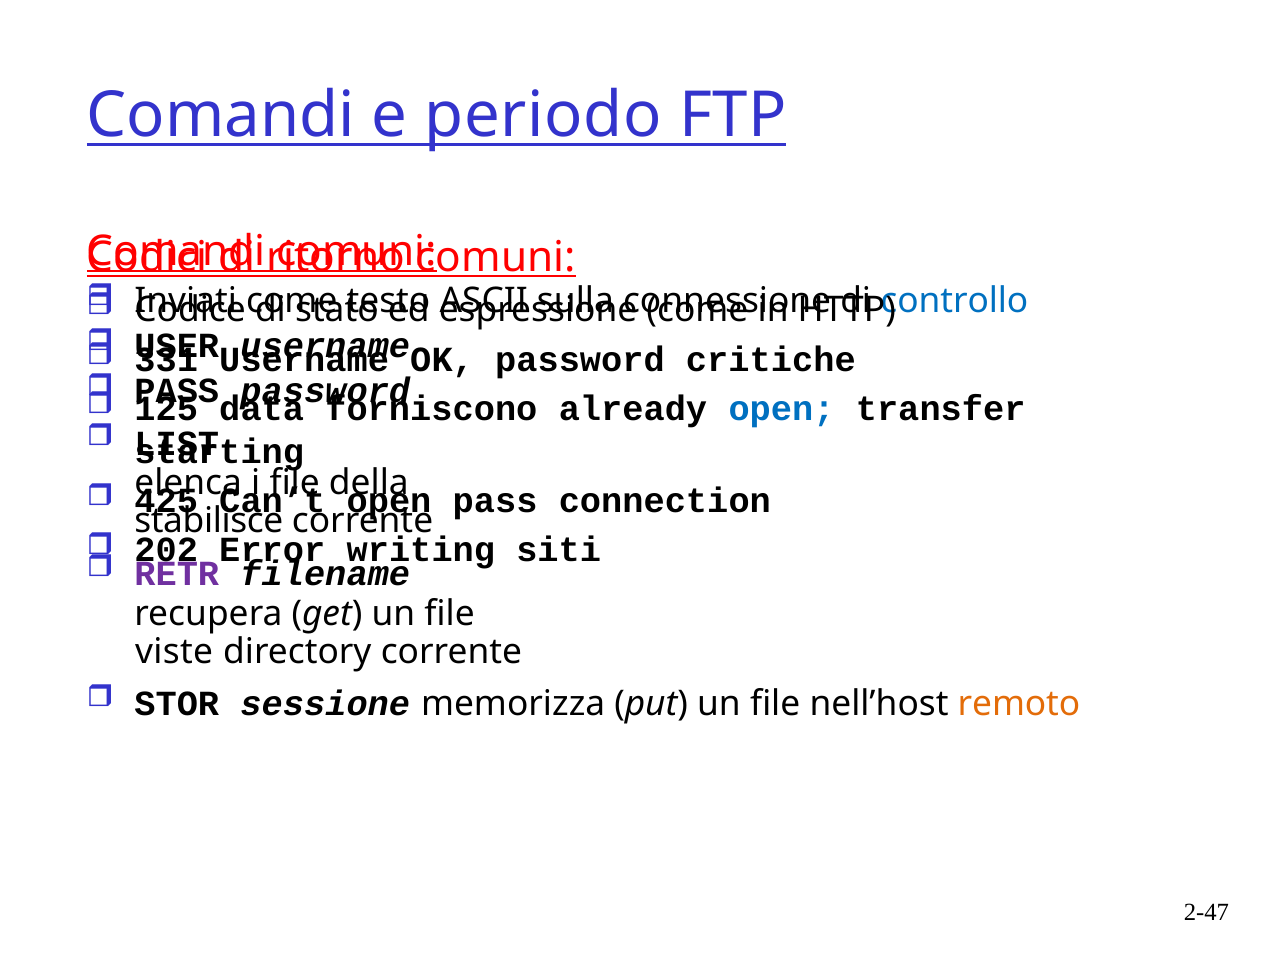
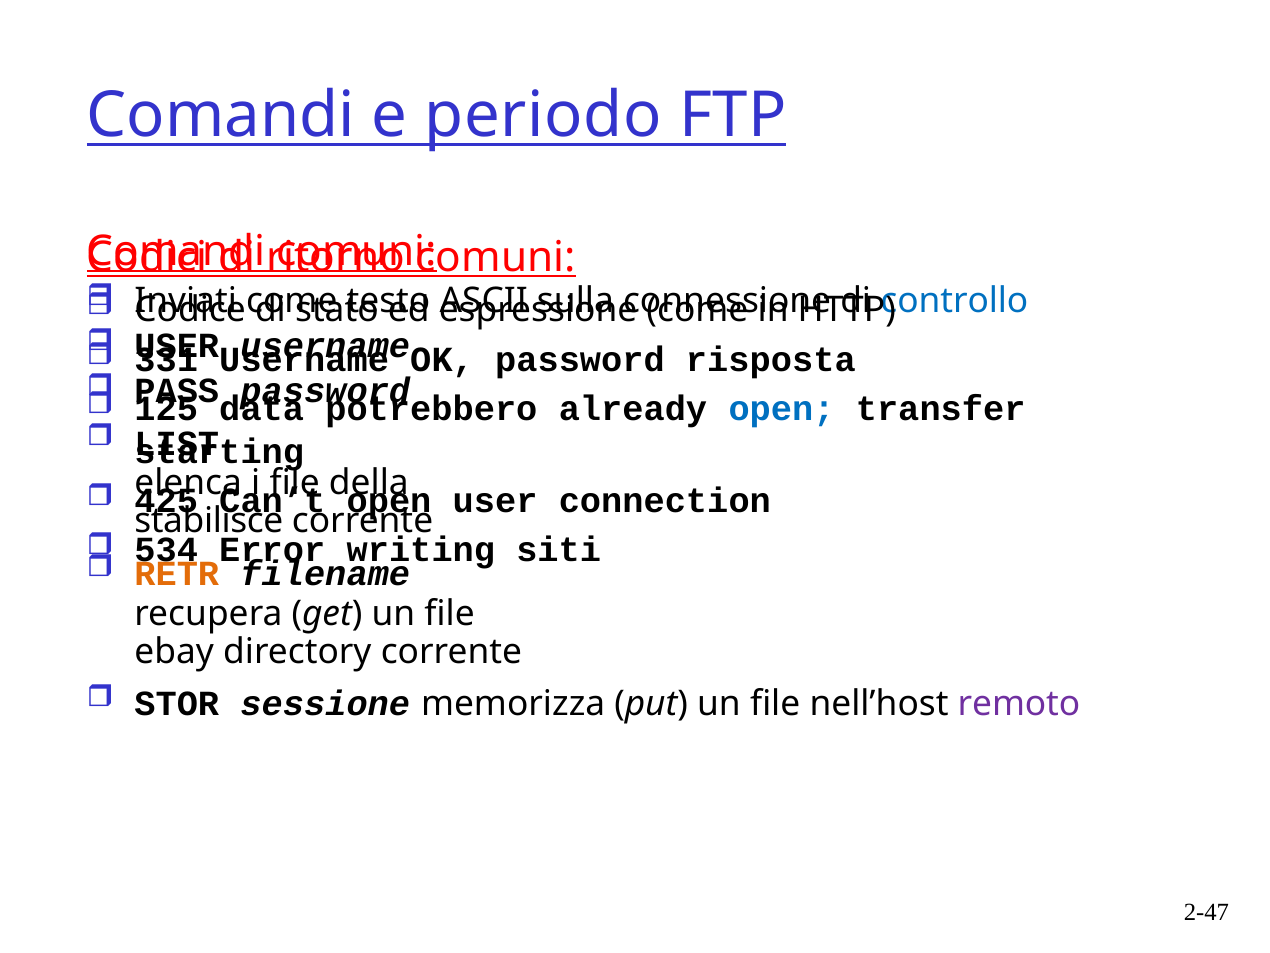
critiche: critiche -> risposta (771, 360)
forniscono: forniscono -> potrebbero (431, 409)
pass: pass -> user (495, 501)
202: 202 -> 534 (166, 550)
RETR colour: purple -> orange (177, 574)
viste: viste -> ebay (174, 651)
remoto colour: orange -> purple (1019, 704)
